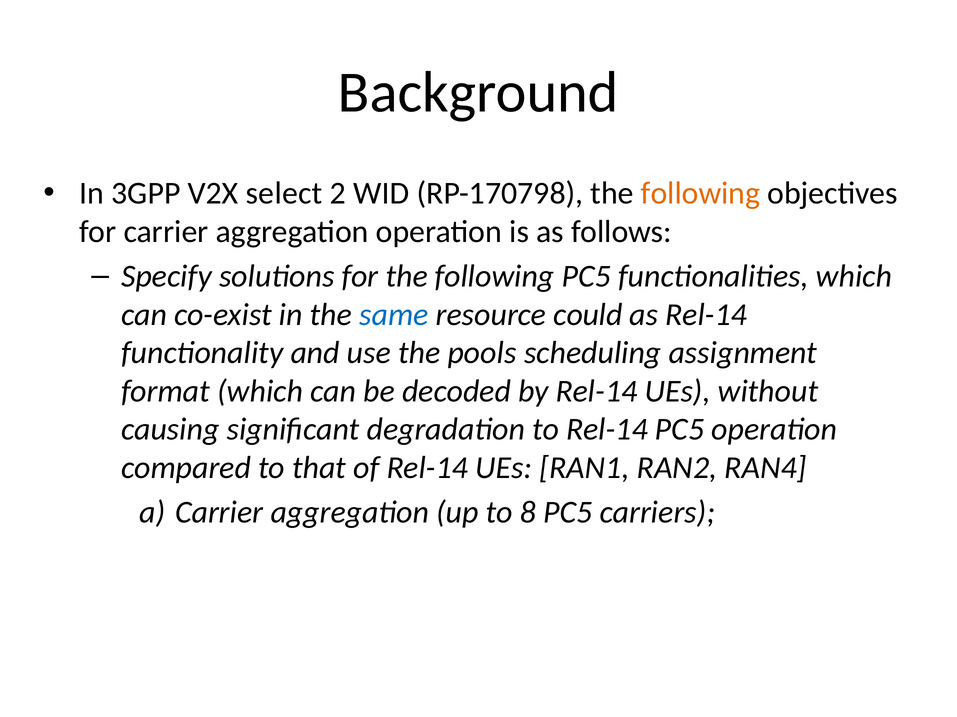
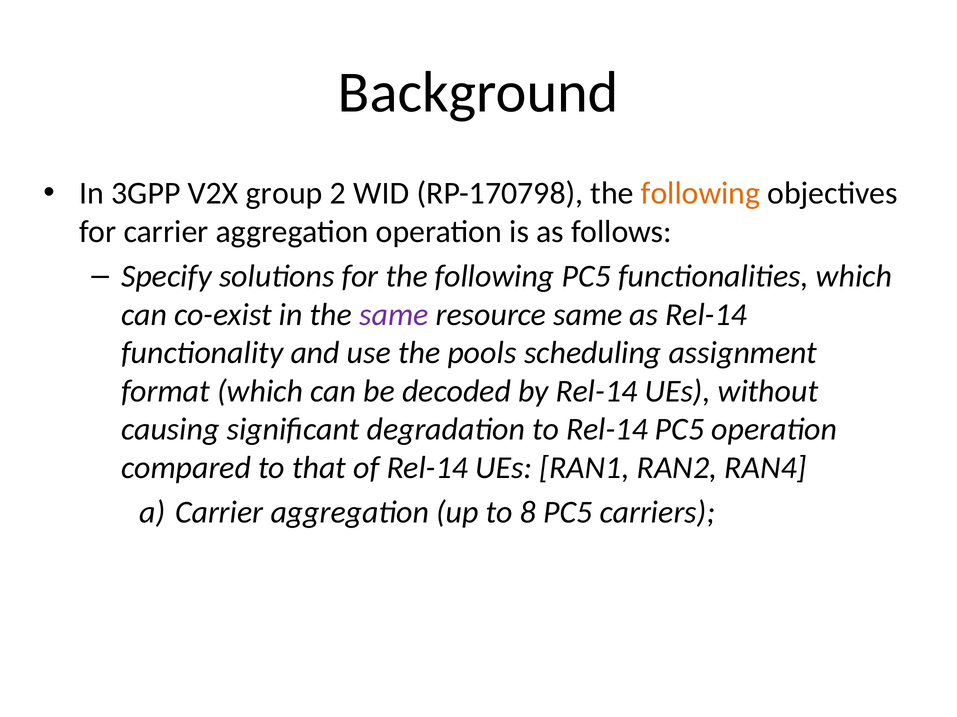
select: select -> group (284, 194)
same colour: blue -> purple (394, 315)
resource could: could -> same (588, 315)
